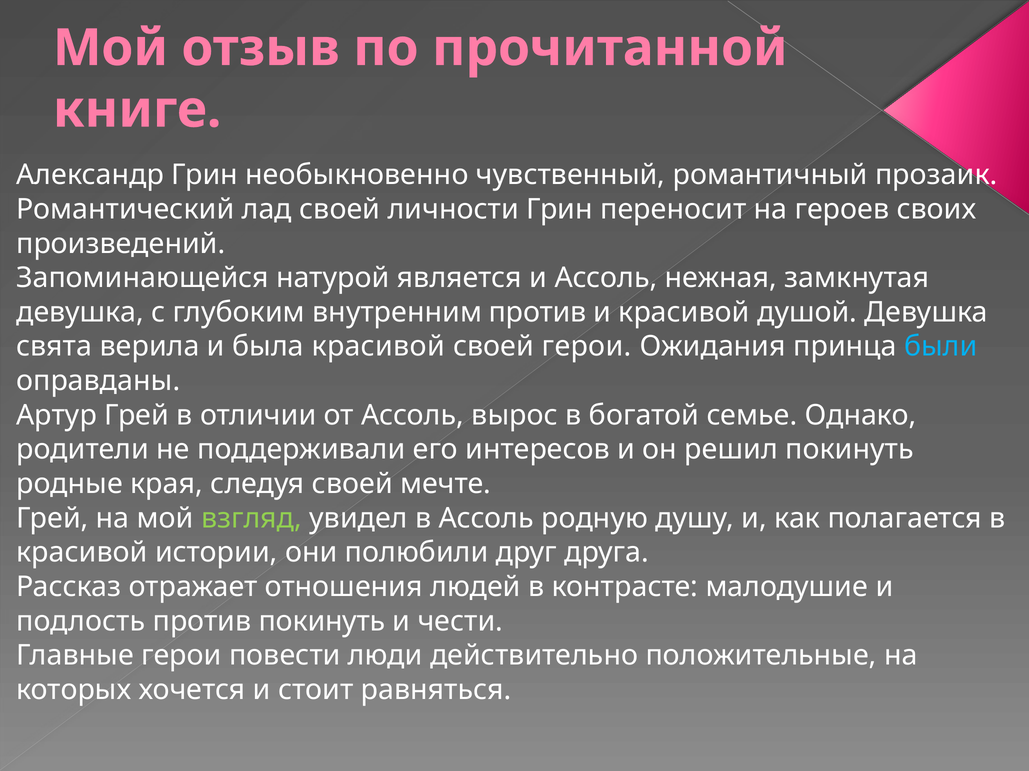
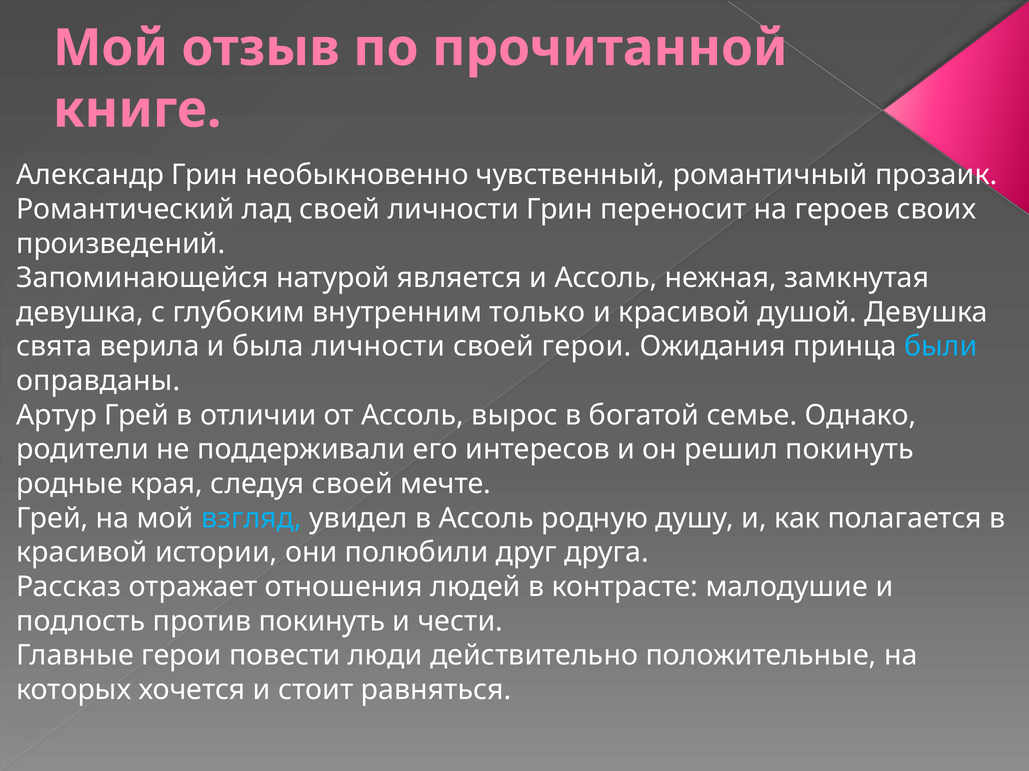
внутренним против: против -> только (537, 313)
была красивой: красивой -> личности (378, 347)
взгляд colour: light green -> light blue (251, 519)
